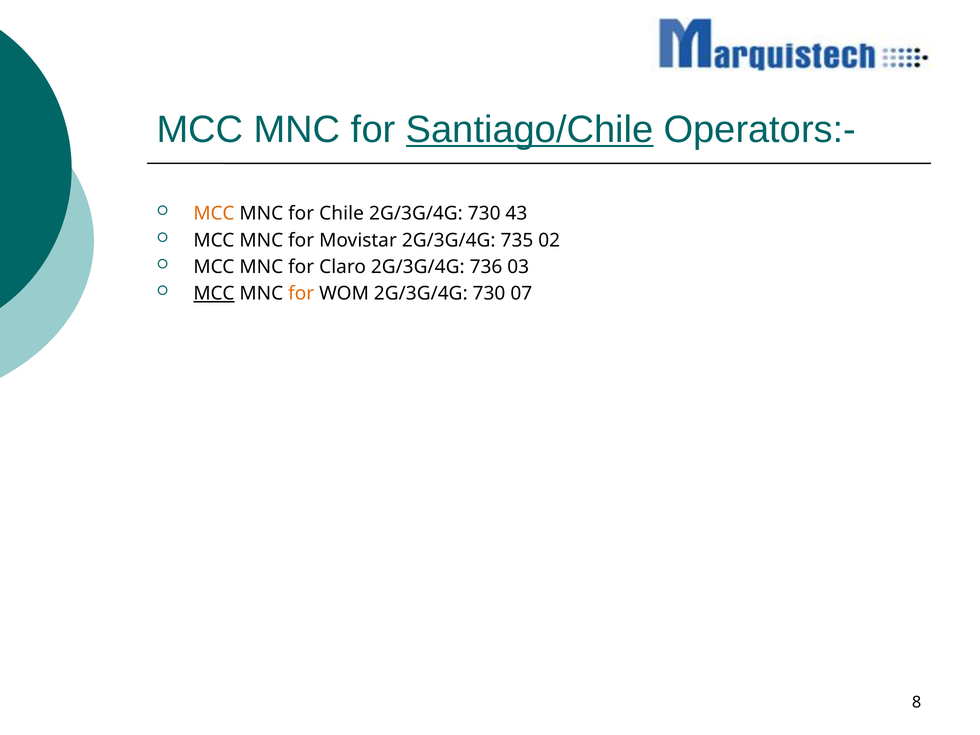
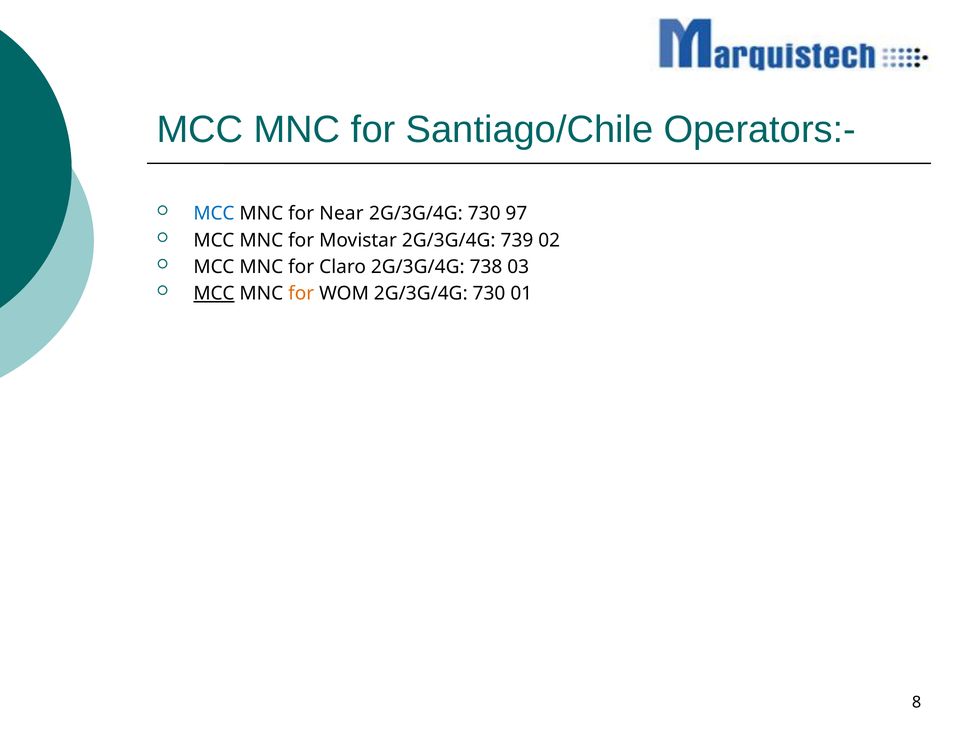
Santiago/Chile underline: present -> none (530, 130)
MCC colour: orange -> blue (214, 214)
Chile: Chile -> Near (342, 214)
43: 43 -> 97 (516, 214)
735: 735 -> 739 (517, 240)
736: 736 -> 738 (486, 267)
07: 07 -> 01 (521, 294)
